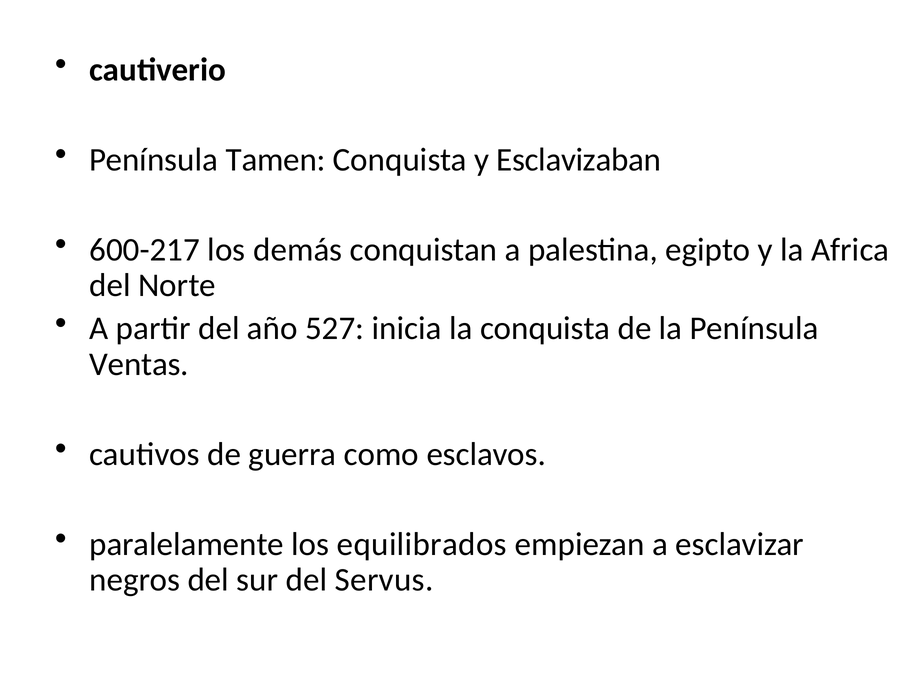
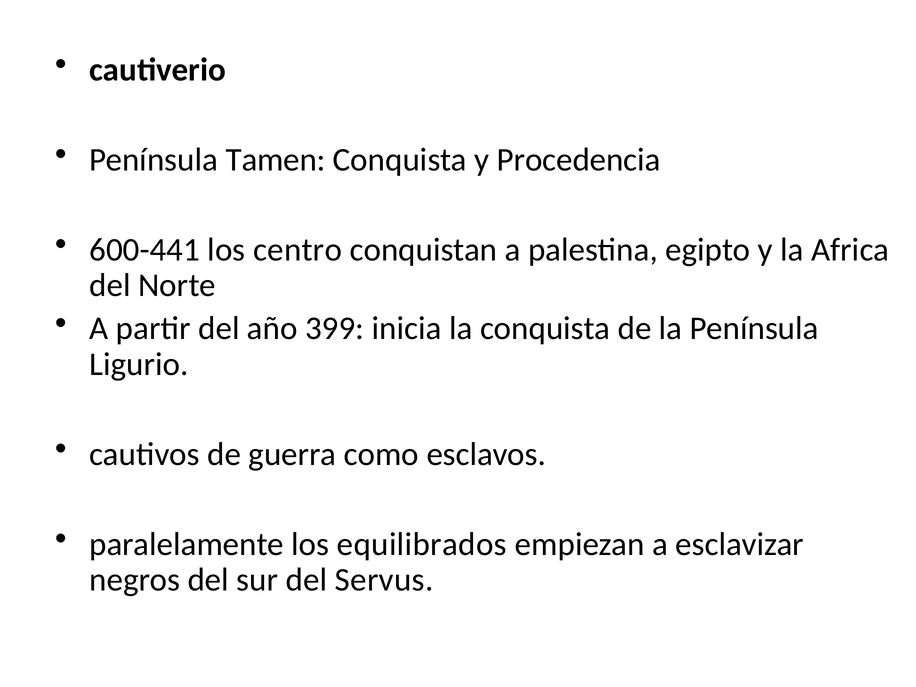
Esclavizaban: Esclavizaban -> Procedencia (579, 160)
600-217: 600-217 -> 600-441 (145, 250)
demás: demás -> centro (298, 250)
527: 527 -> 399 (335, 328)
Ventas: Ventas -> Ligurio (139, 364)
